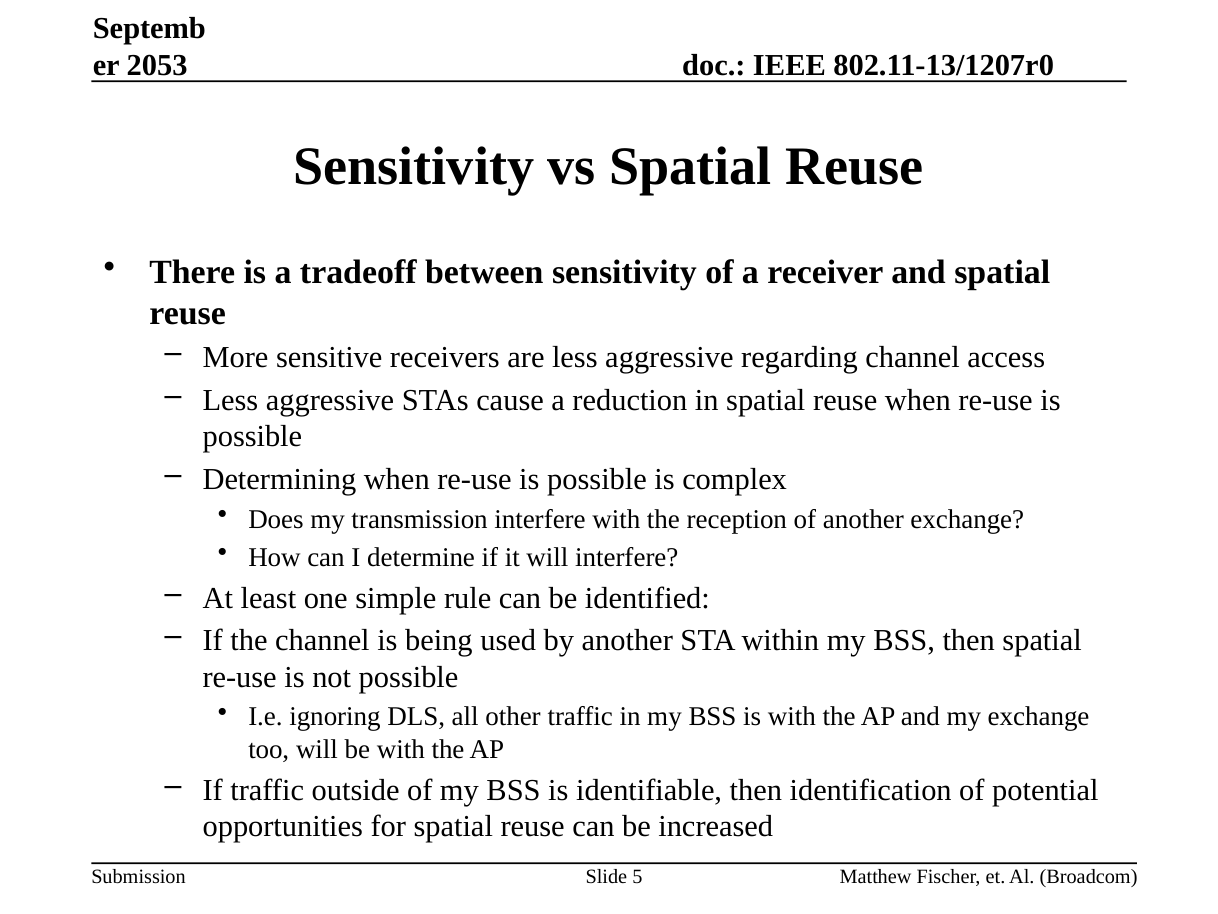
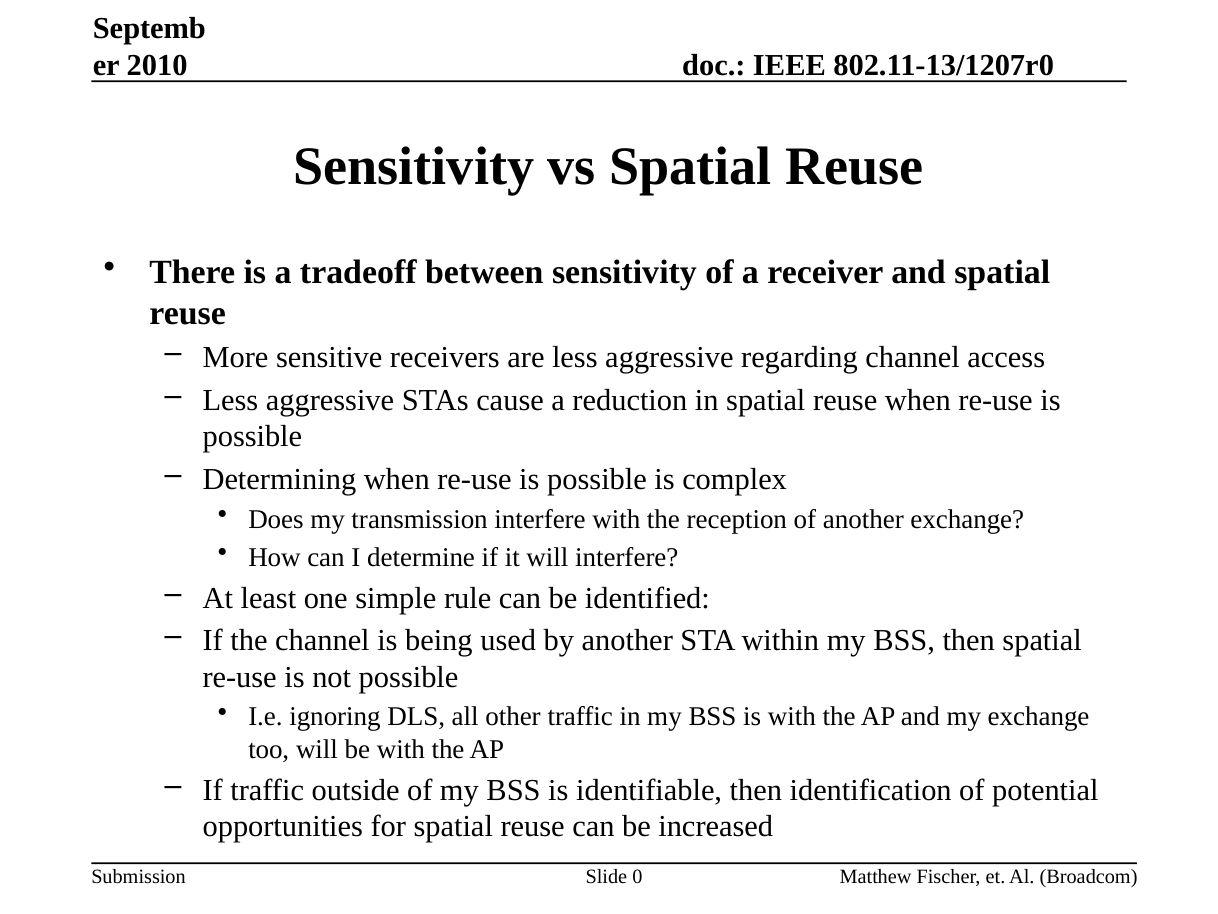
2053: 2053 -> 2010 (157, 65)
5: 5 -> 0 (637, 876)
